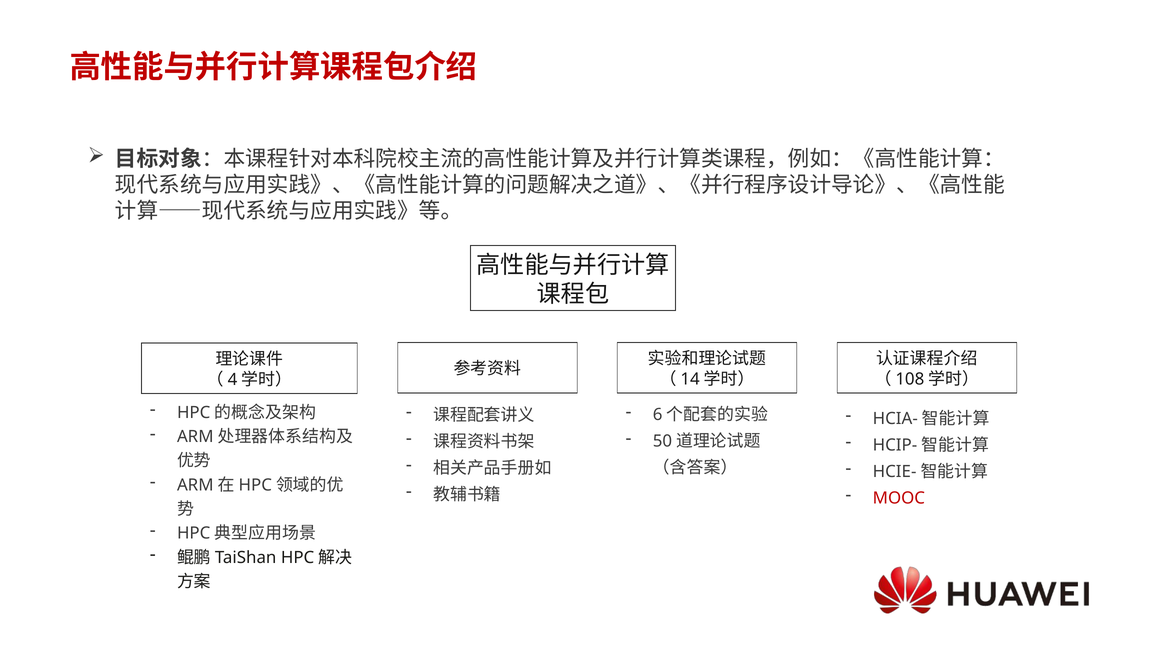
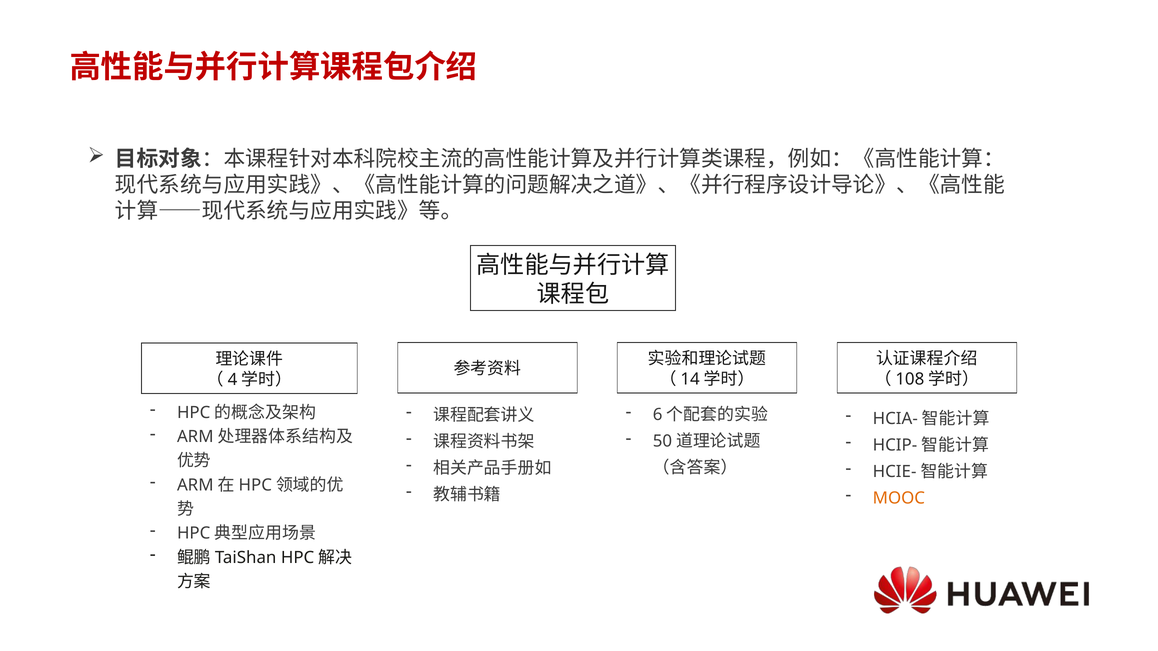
MOOC colour: red -> orange (899, 498)
